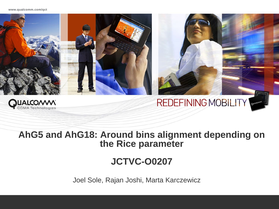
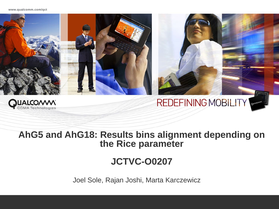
Around: Around -> Results (117, 135)
